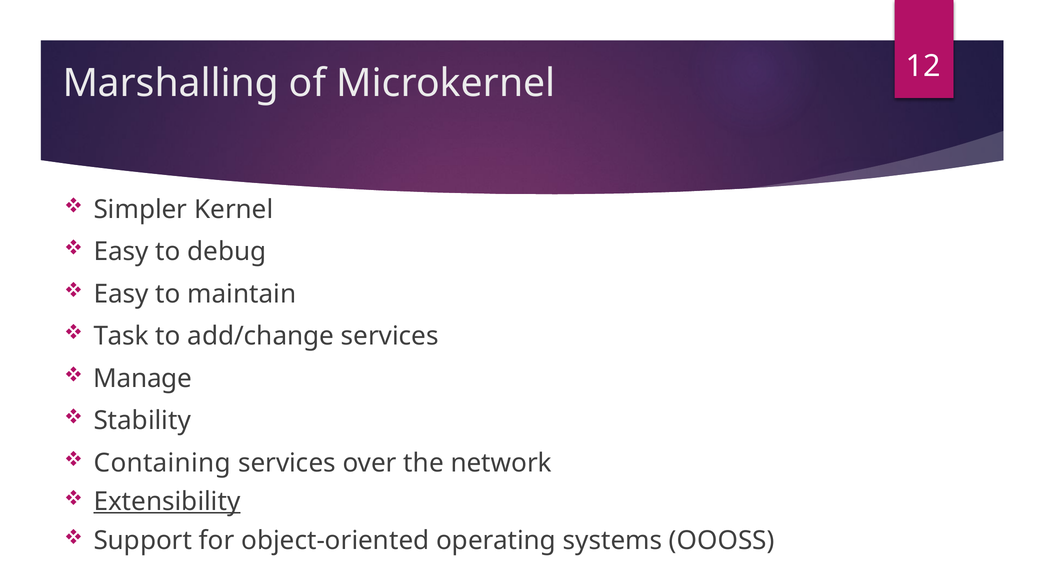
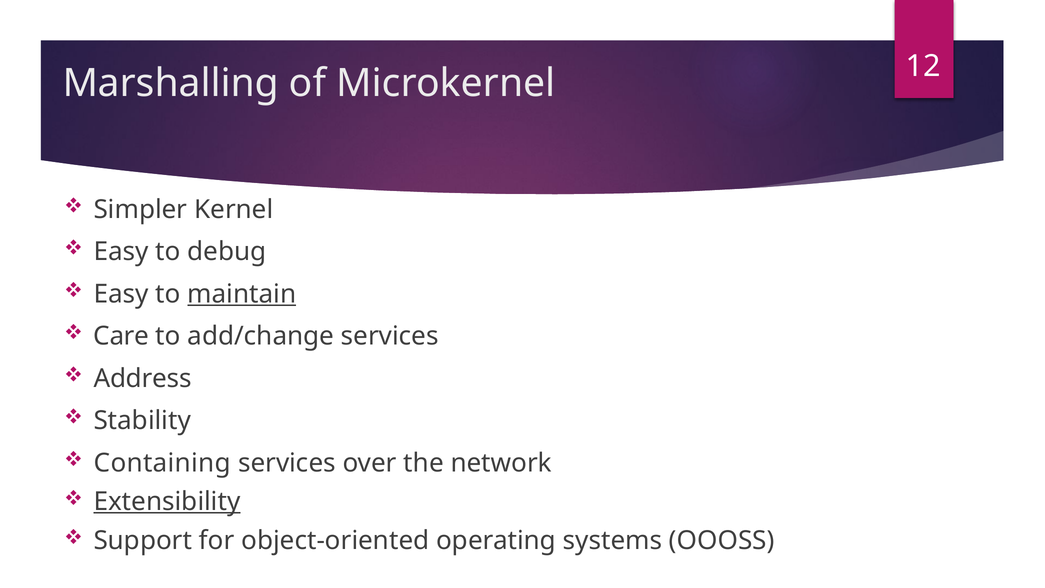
maintain underline: none -> present (242, 294)
Task: Task -> Care (121, 336)
Manage: Manage -> Address (143, 378)
